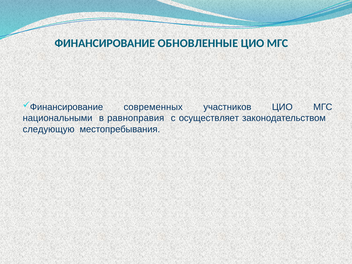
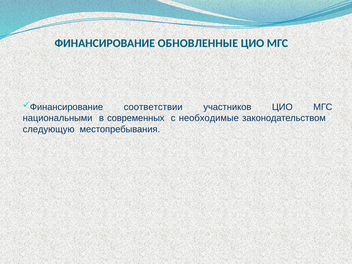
современных: современных -> соответствии (153, 107)
равноправия: равноправия -> современных (136, 118)
осуществляет: осуществляет -> необходимые (209, 118)
